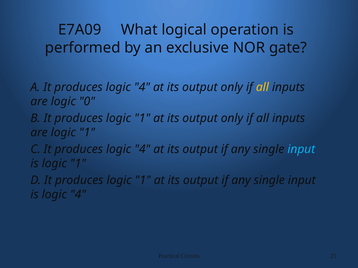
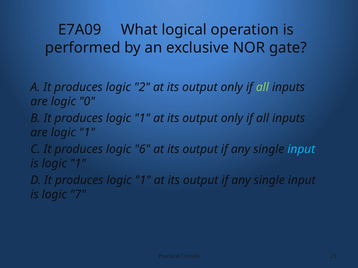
4: 4 -> 2 (142, 87)
all colour: yellow -> light green (262, 87)
4: 4 -> 6 (142, 149)
is logic 4: 4 -> 7 (78, 195)
